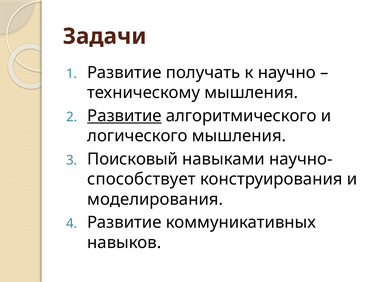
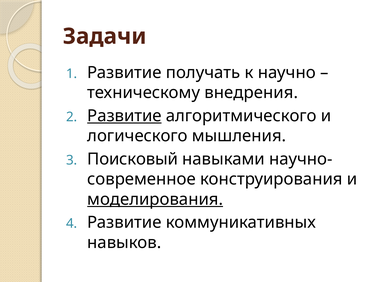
техническому мышления: мышления -> внедрения (251, 93)
способствует: способствует -> современное (142, 179)
моделирования underline: none -> present (155, 199)
